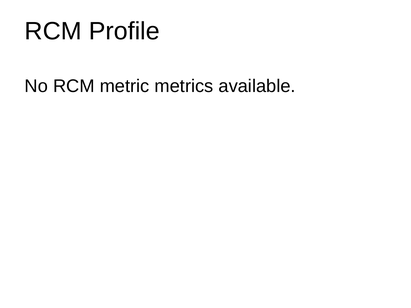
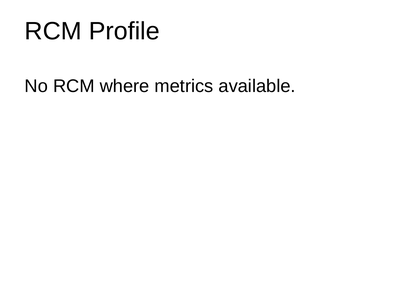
metric: metric -> where (125, 86)
